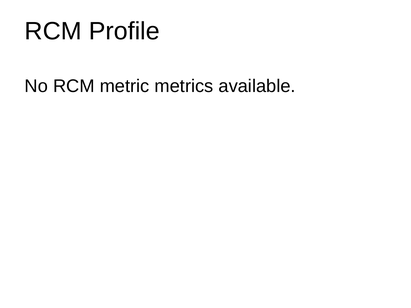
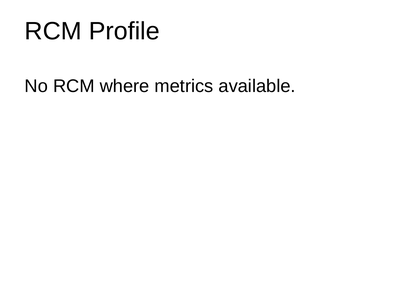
metric: metric -> where (125, 86)
